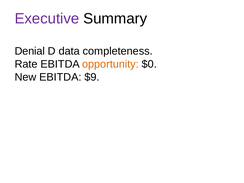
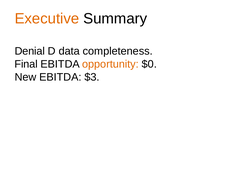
Executive colour: purple -> orange (47, 19)
Rate: Rate -> Final (26, 64)
$9: $9 -> $3 (92, 77)
